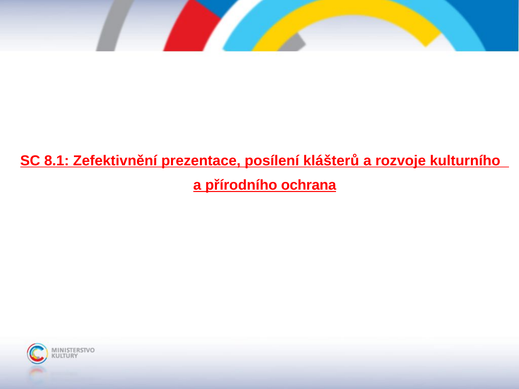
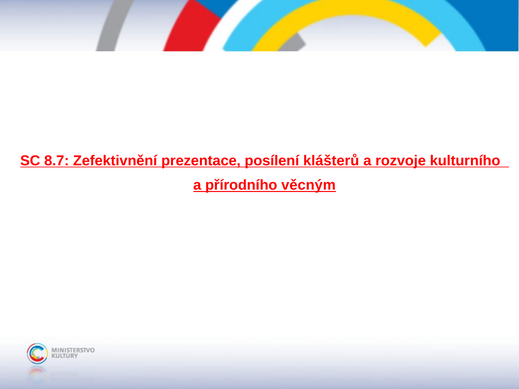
8.1: 8.1 -> 8.7 (57, 161)
ochrana: ochrana -> věcným (308, 185)
